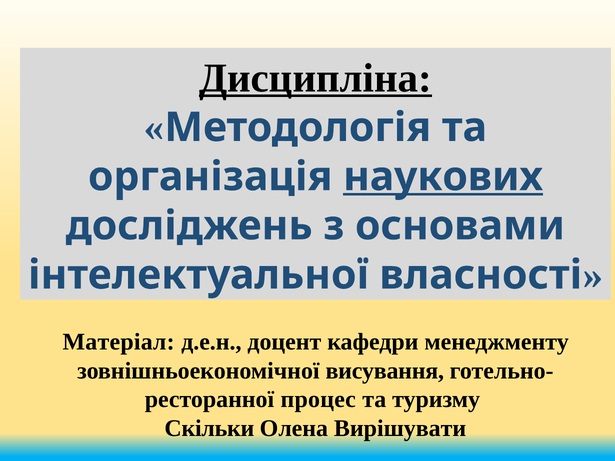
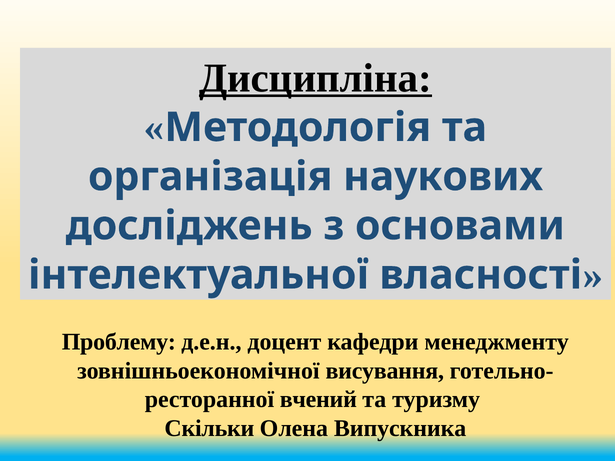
наукових underline: present -> none (443, 177)
Матеріал: Матеріал -> Проблему (119, 342)
процес: процес -> вчений (318, 400)
Вирішувати: Вирішувати -> Випускника (400, 428)
